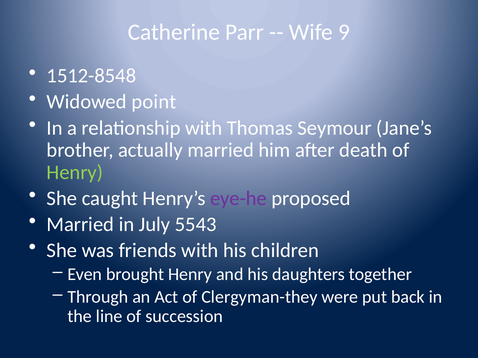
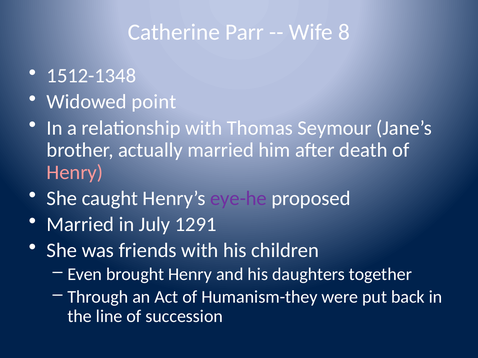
9: 9 -> 8 (344, 32)
1512-8548: 1512-8548 -> 1512-1348 (91, 76)
Henry colour: light green -> pink (75, 173)
5543: 5543 -> 1291 (196, 225)
Clergyman-they: Clergyman-they -> Humanism-they (259, 297)
